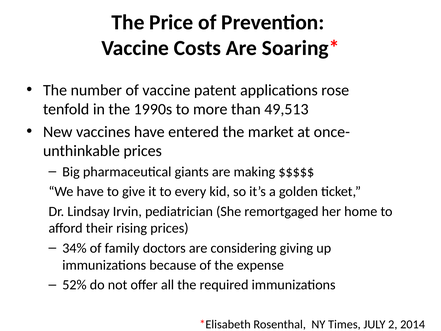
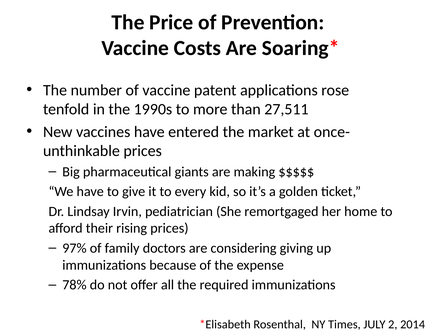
49,513: 49,513 -> 27,511 (286, 109)
34%: 34% -> 97% (74, 248)
52%: 52% -> 78% (74, 285)
